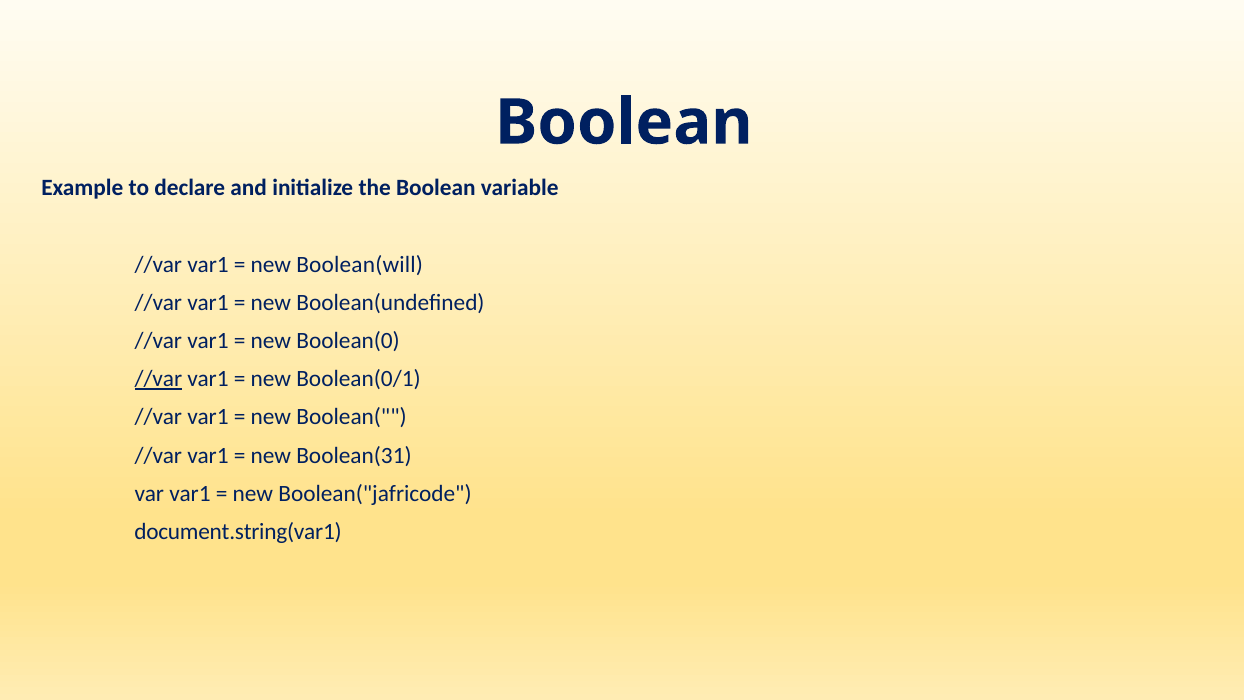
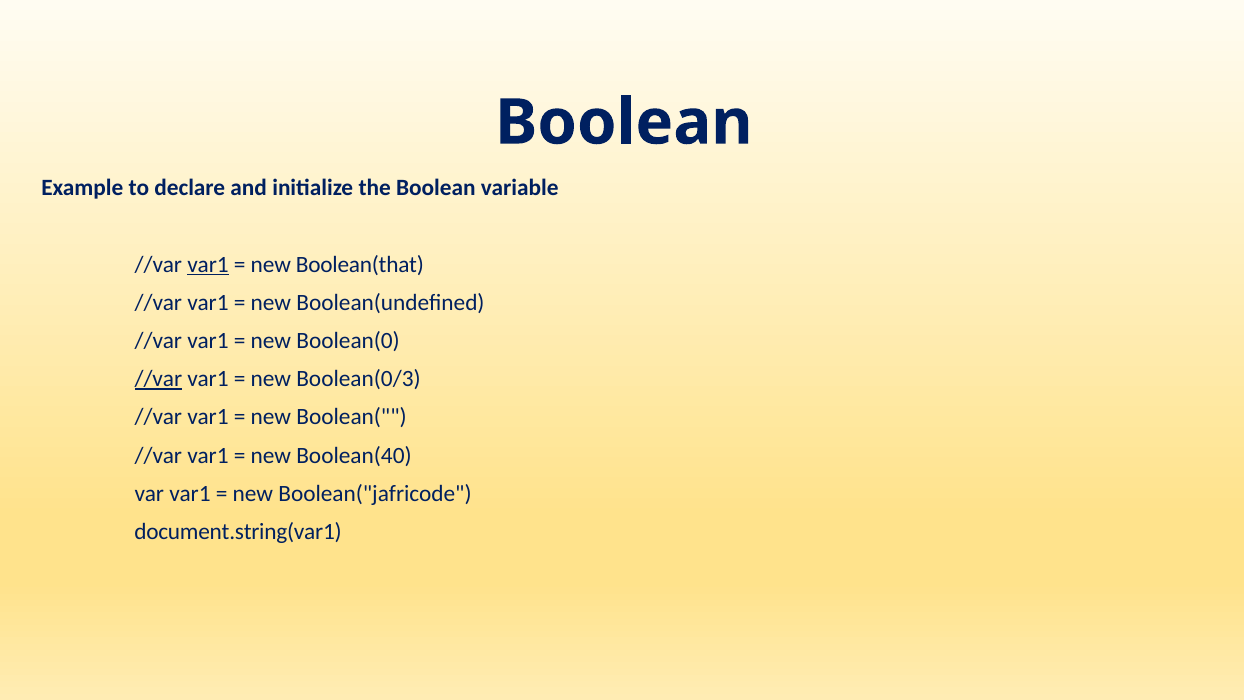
var1 underline: none -> present (208, 264)
Boolean(will: Boolean(will -> Boolean(that (360, 264)
Boolean(0/1: Boolean(0/1 -> Boolean(0/3 (358, 379)
Boolean(31: Boolean(31 -> Boolean(40 (354, 455)
